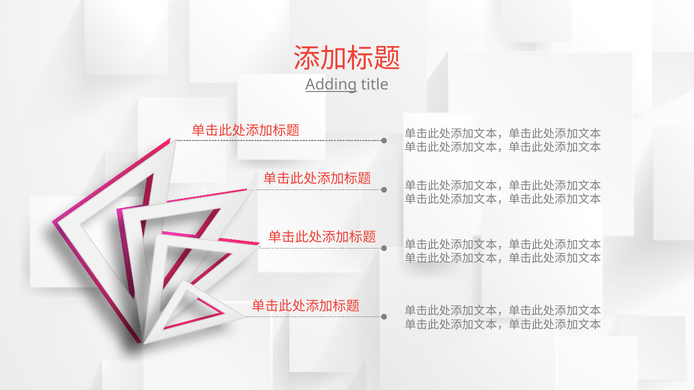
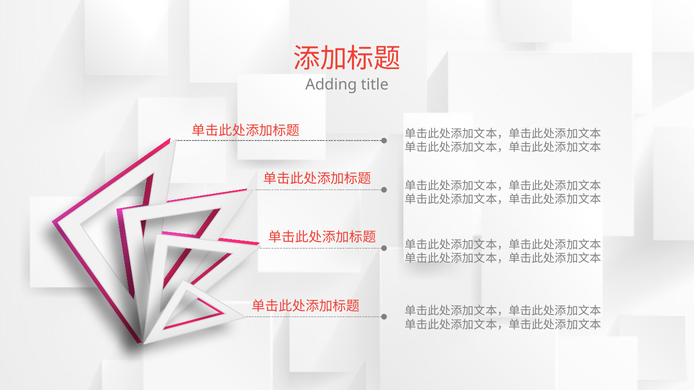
Adding underline: present -> none (331, 85)
